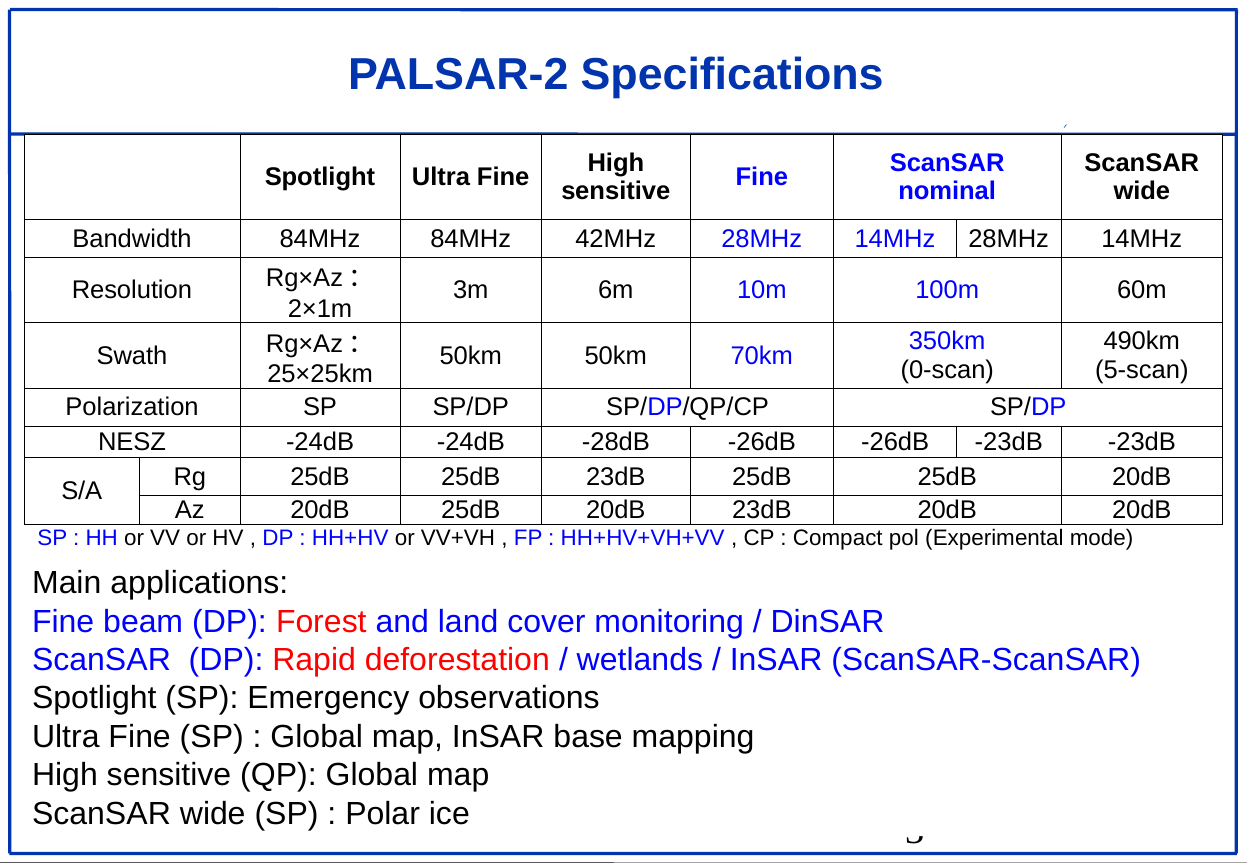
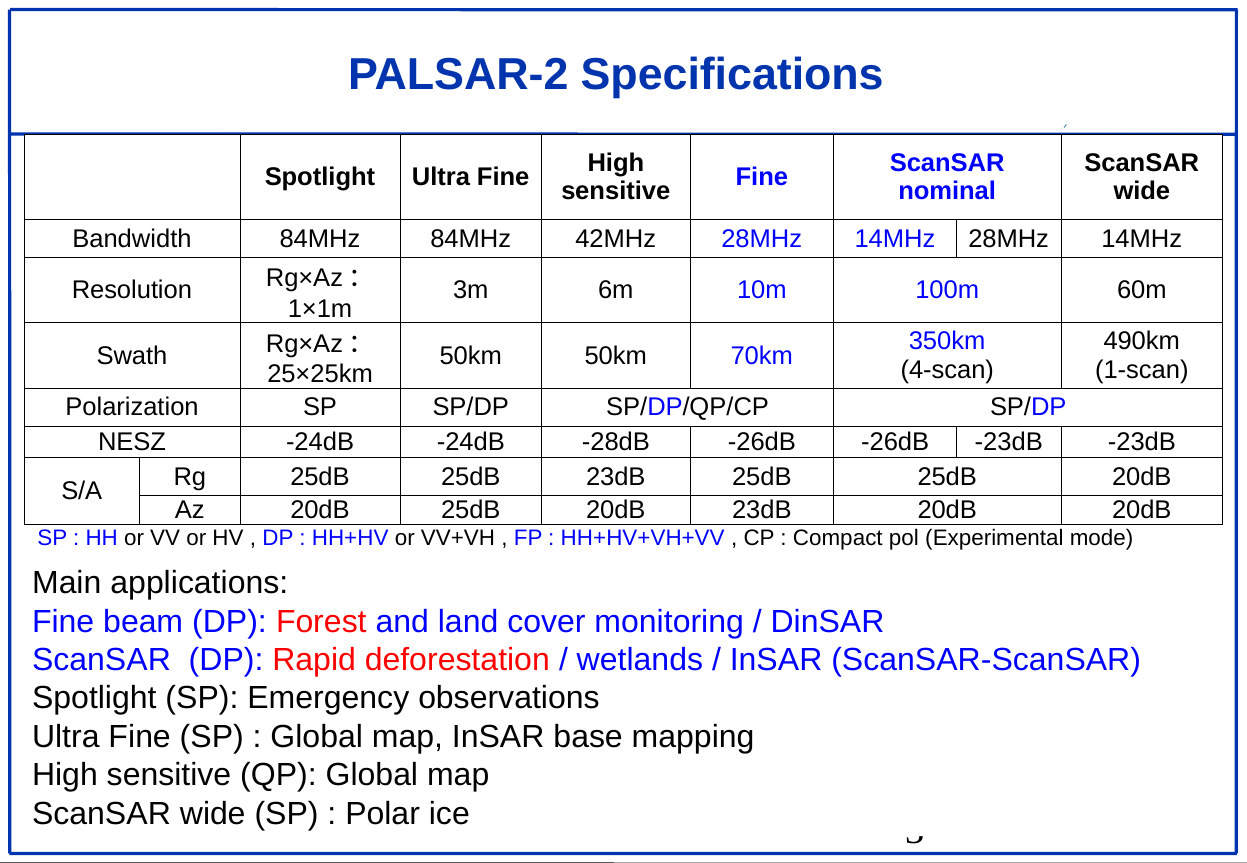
2×1m: 2×1m -> 1×1m (320, 309)
0-scan: 0-scan -> 4-scan (947, 370)
5-scan: 5-scan -> 1-scan (1142, 370)
